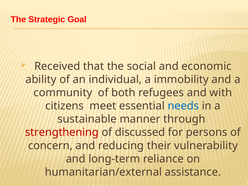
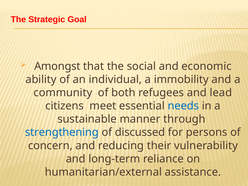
Received: Received -> Amongst (57, 66)
with: with -> lead (221, 93)
strengthening colour: red -> blue (62, 132)
